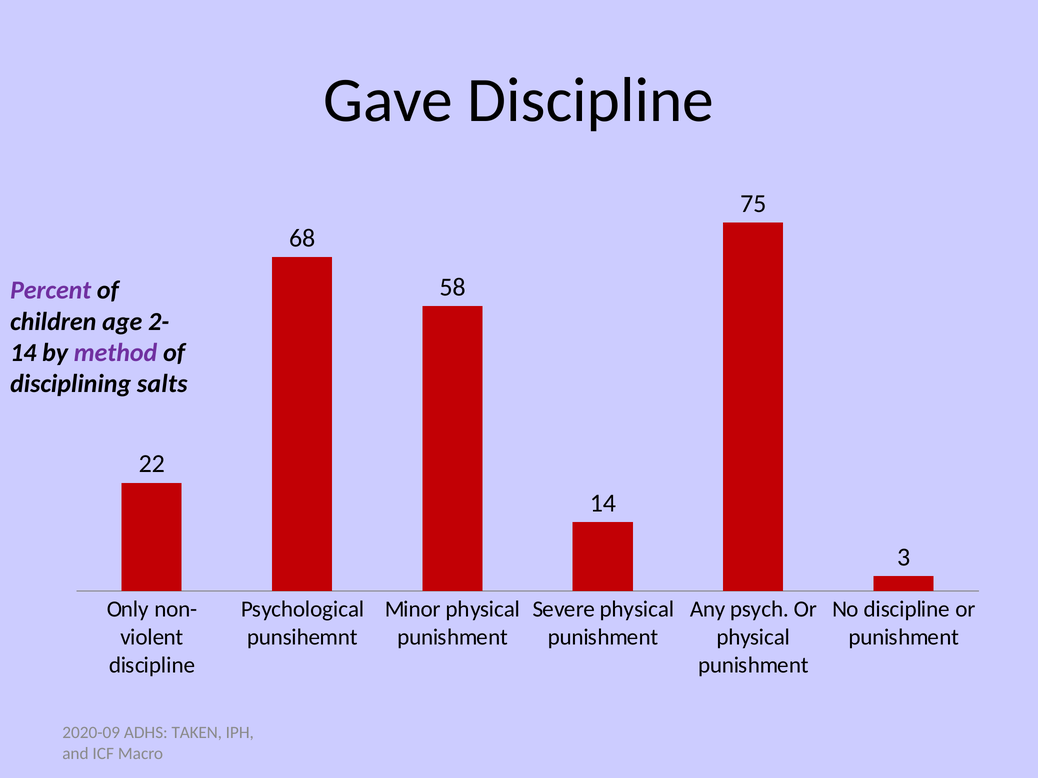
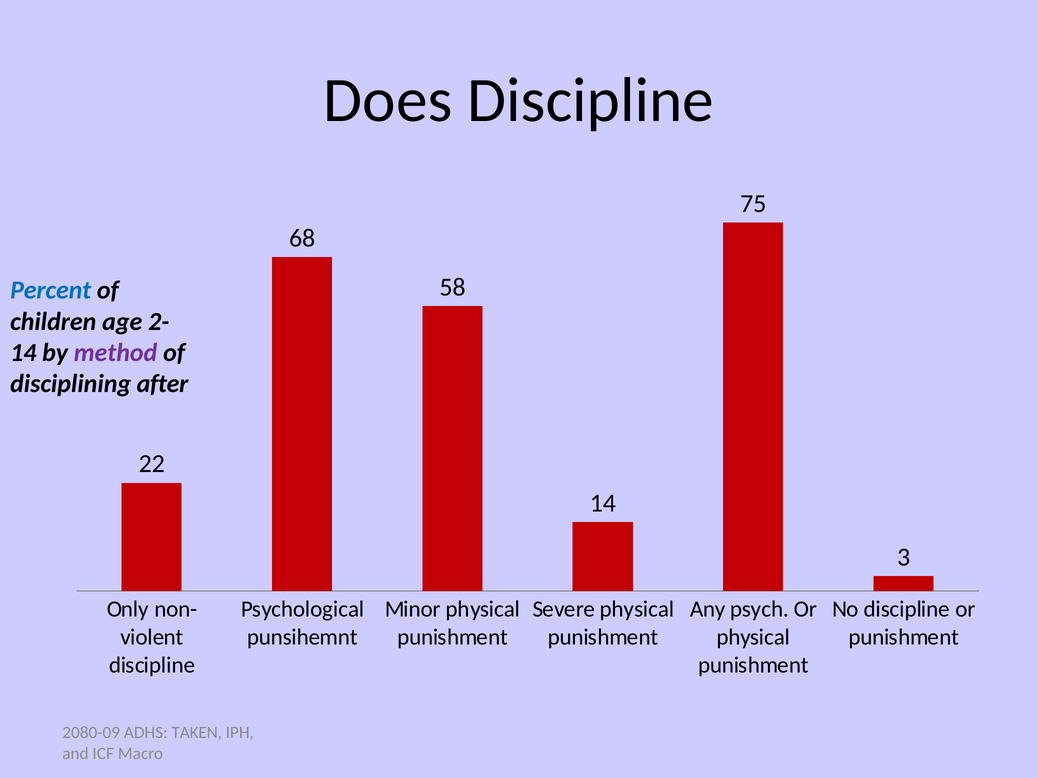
Gave: Gave -> Does (388, 100)
Percent colour: purple -> blue (51, 291)
salts: salts -> after (162, 384)
2020-09: 2020-09 -> 2080-09 (91, 733)
